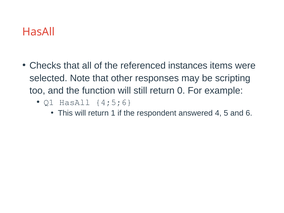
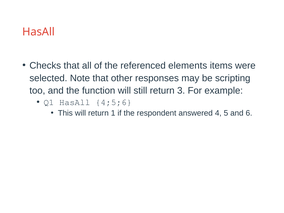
instances: instances -> elements (188, 66)
0: 0 -> 3 (181, 91)
